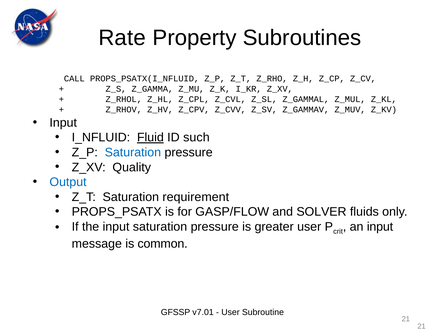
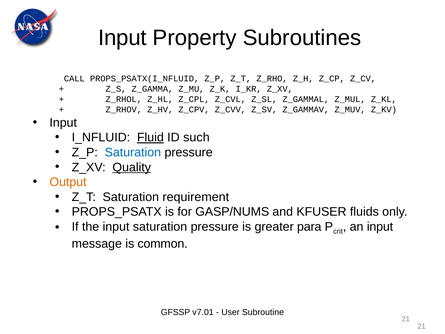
Rate: Rate -> Input (122, 38)
Quality underline: none -> present (132, 167)
Output colour: blue -> orange (68, 182)
GASP/FLOW: GASP/FLOW -> GASP/NUMS (232, 212)
SOLVER: SOLVER -> KFUSER (321, 212)
greater user: user -> para (309, 227)
